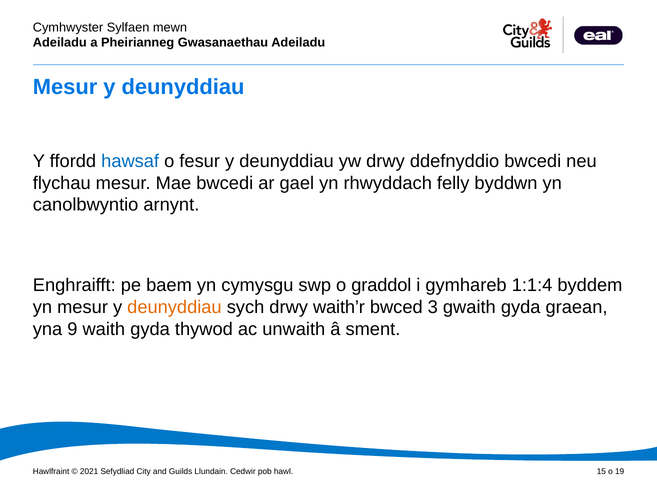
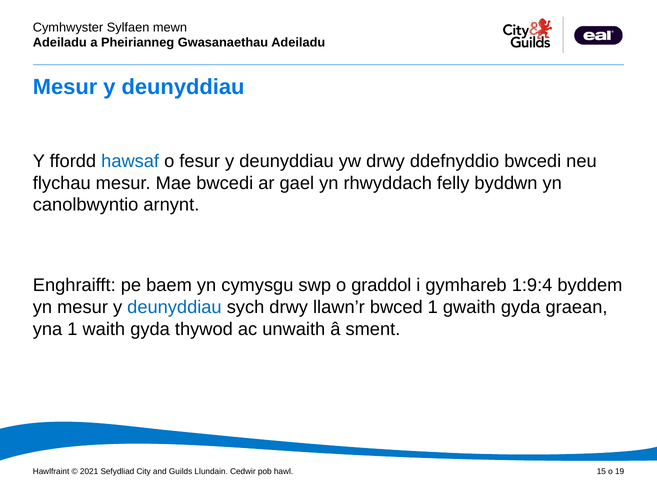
1:1:4: 1:1:4 -> 1:9:4 (532, 285)
deunyddiau colour: orange -> blue (174, 307)
waith’r: waith’r -> llawn’r (339, 307)
bwced 3: 3 -> 1 (433, 307)
yna 9: 9 -> 1 (72, 329)
